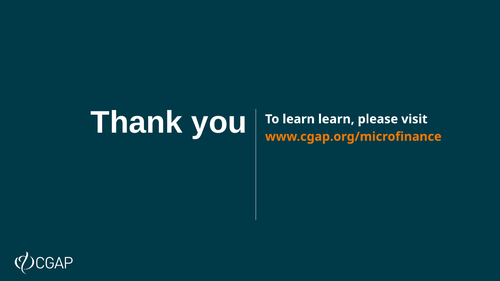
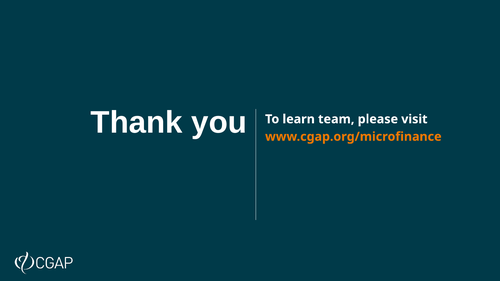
learn learn: learn -> team (336, 119)
